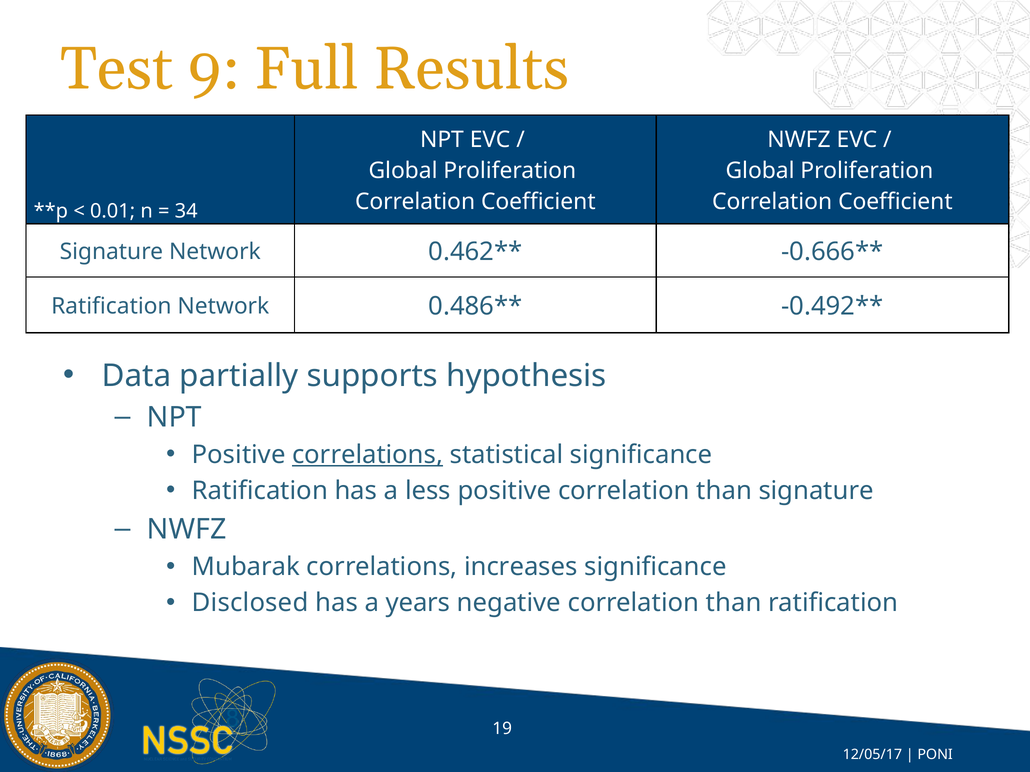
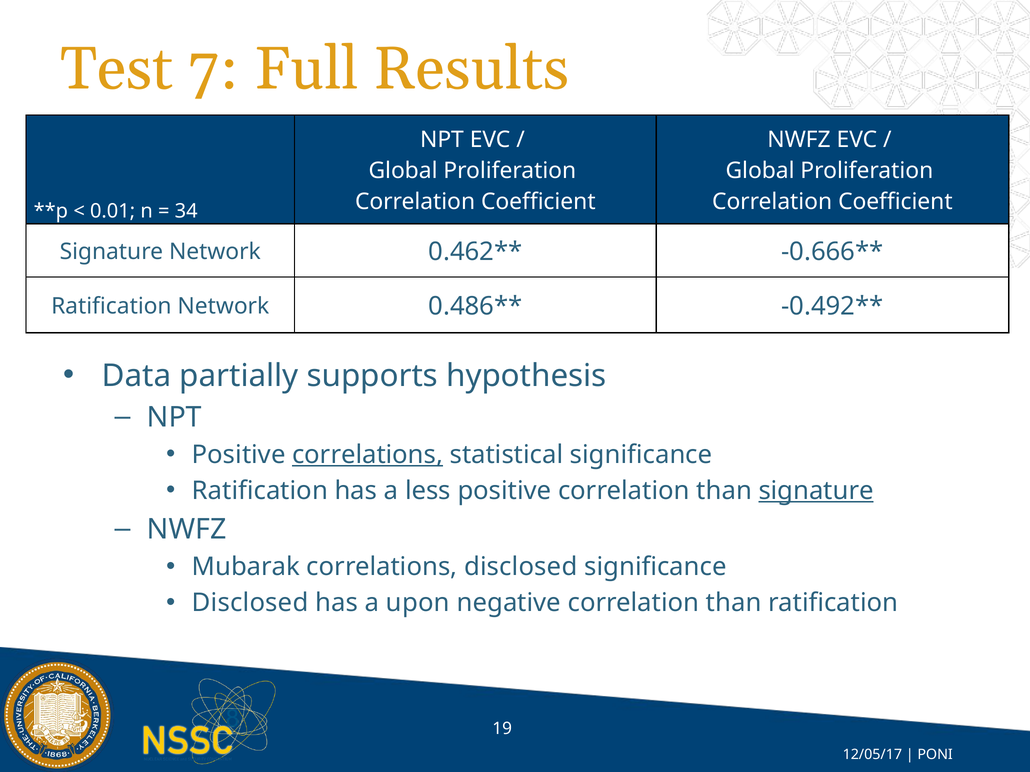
9: 9 -> 7 (213, 69)
signature underline: none -> present (816, 491)
correlations increases: increases -> disclosed (521, 567)
years: years -> upon (418, 603)
